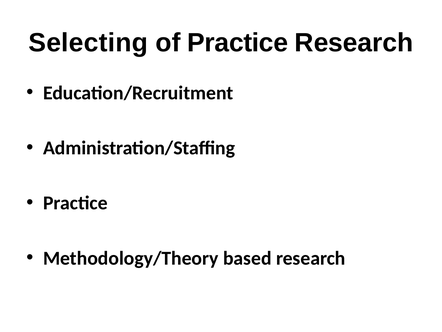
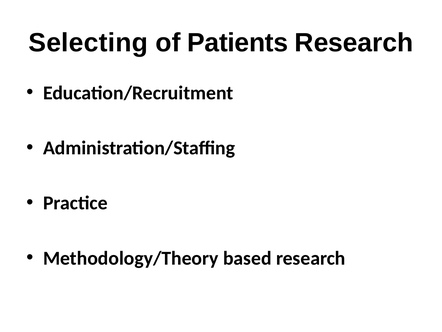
of Practice: Practice -> Patients (238, 43)
